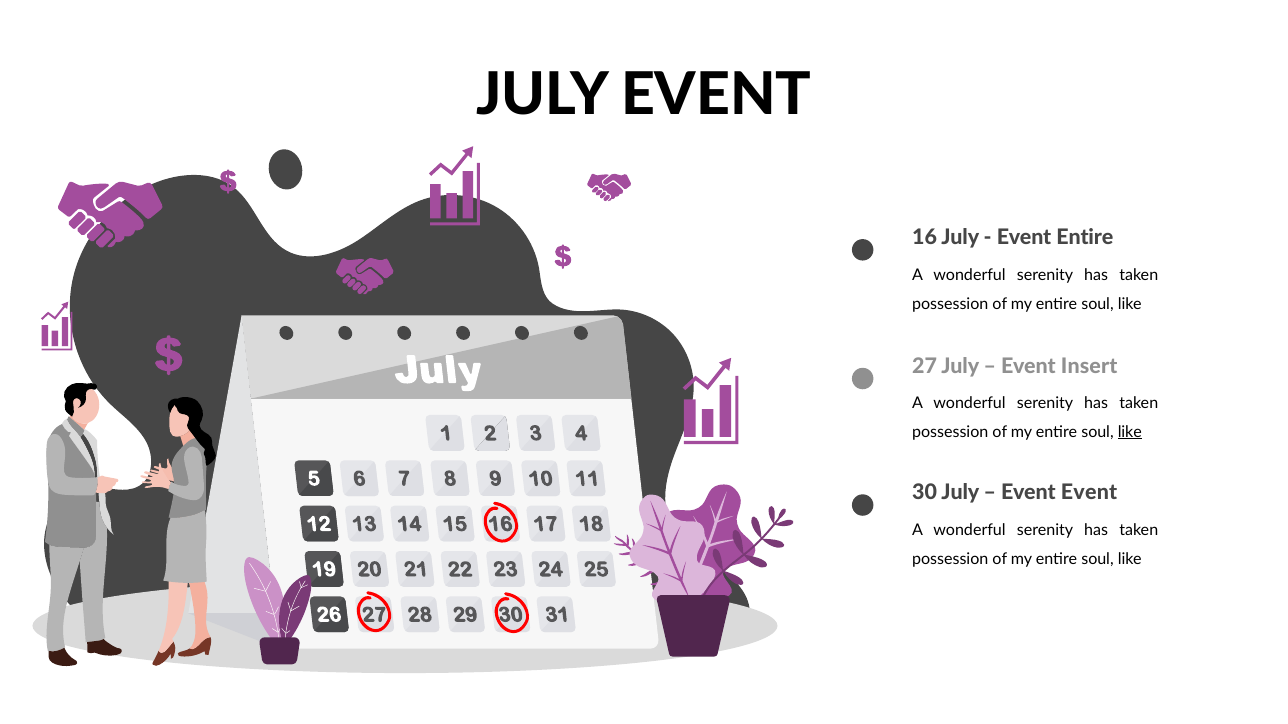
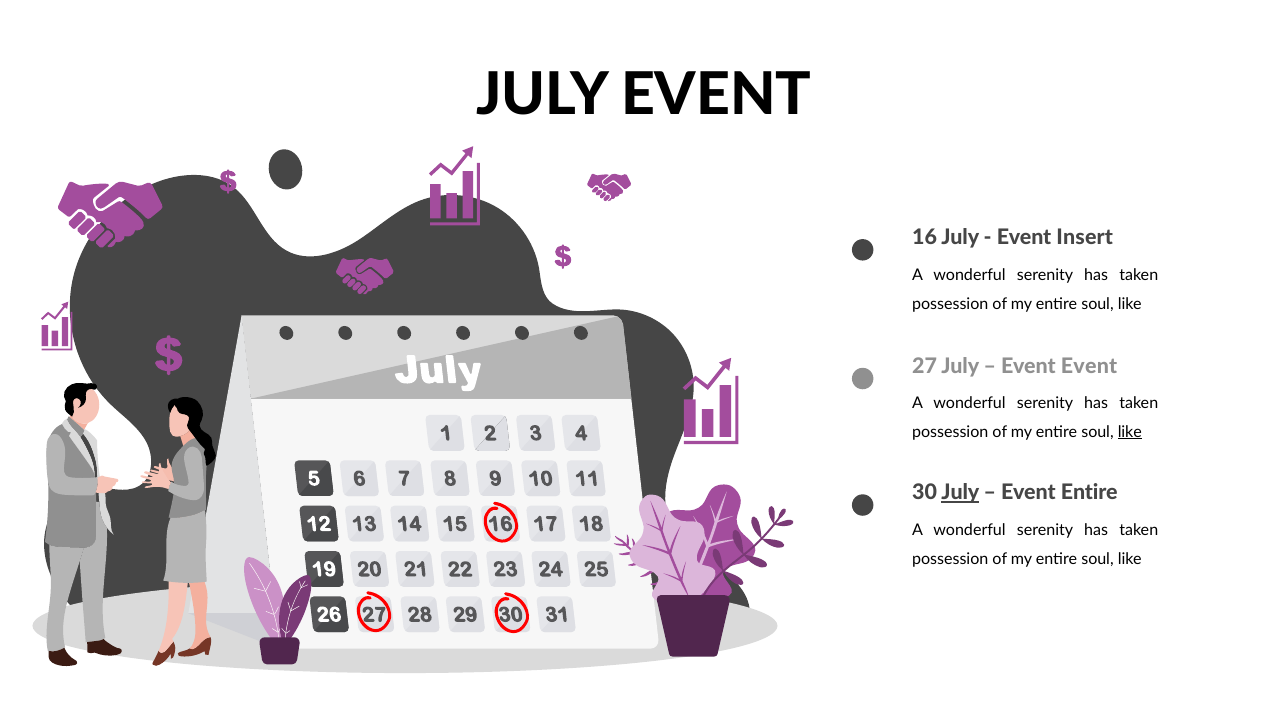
Event Entire: Entire -> Insert (1085, 238)
Event Insert: Insert -> Event (1089, 367)
July underline: none -> present (960, 493)
Event Event: Event -> Entire (1089, 493)
